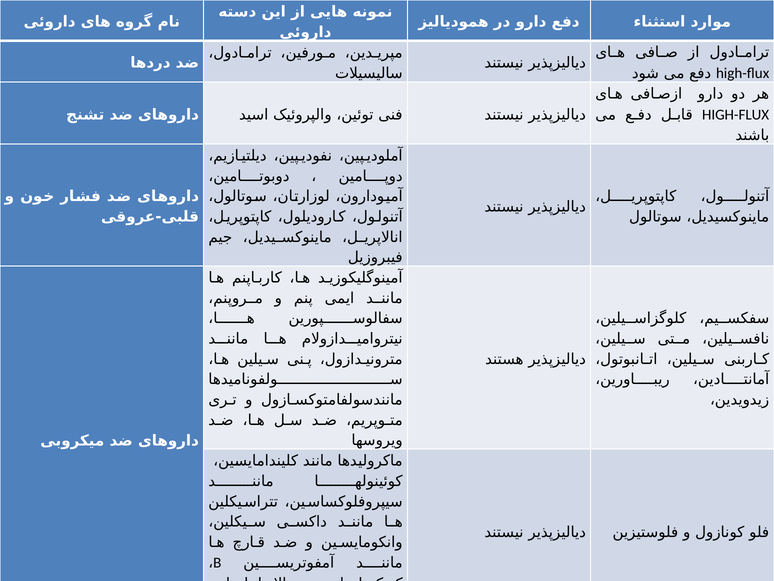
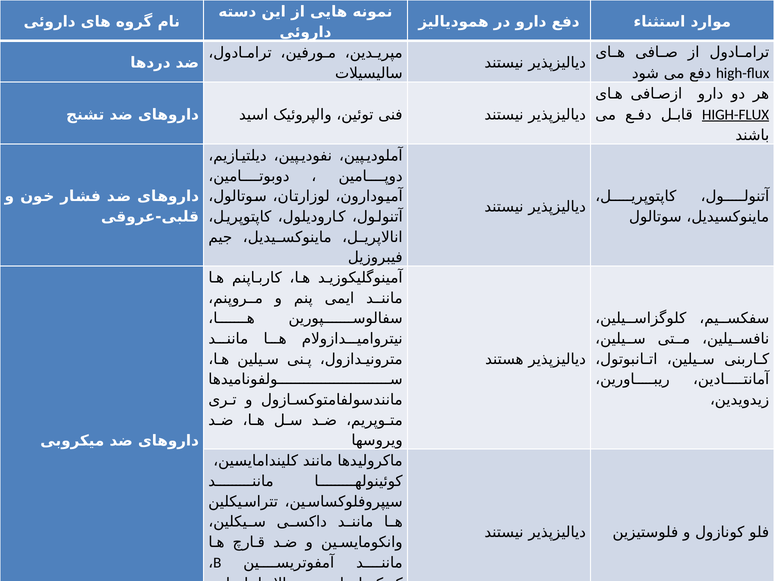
HIGH-FLUX underline: none -> present (736, 115)
